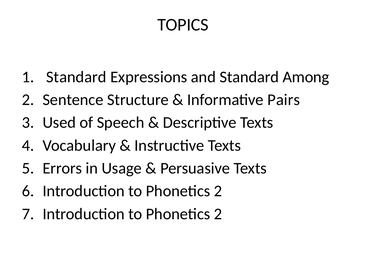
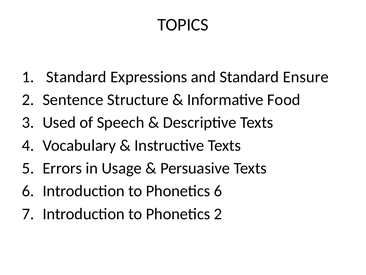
Among: Among -> Ensure (306, 77)
Pairs: Pairs -> Food (284, 100)
2: 2 -> 6 (218, 191)
